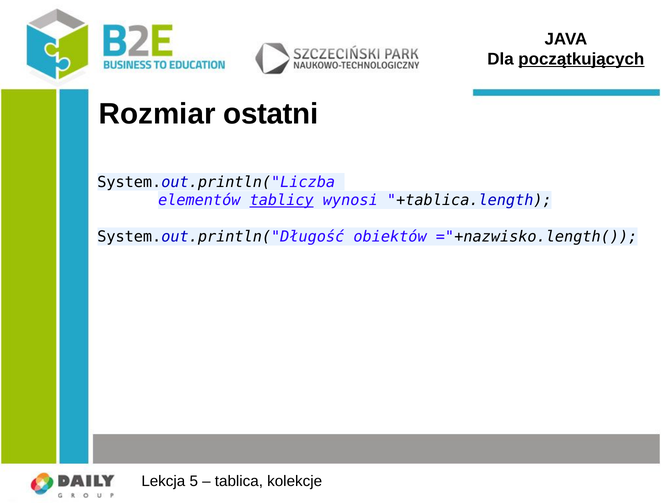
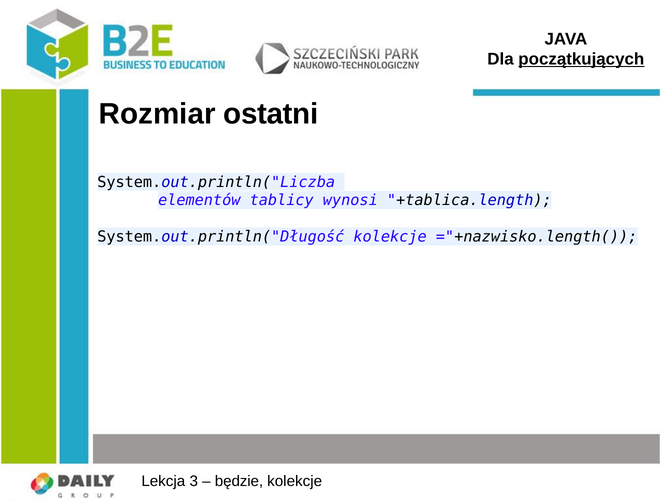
tablicy underline: present -> none (282, 200)
System.out.println("Długość obiektów: obiektów -> kolekcje (390, 237)
5: 5 -> 3 (194, 481)
tablica: tablica -> będzie (239, 481)
